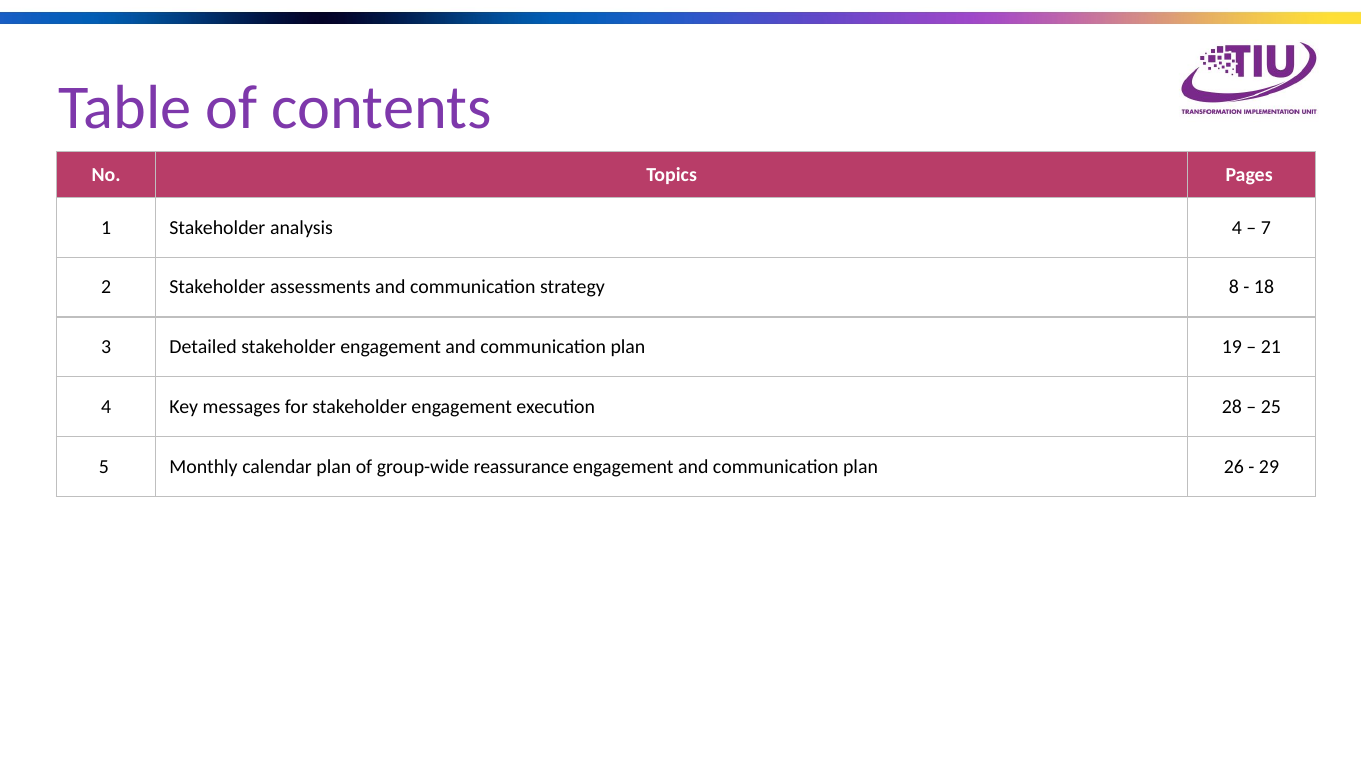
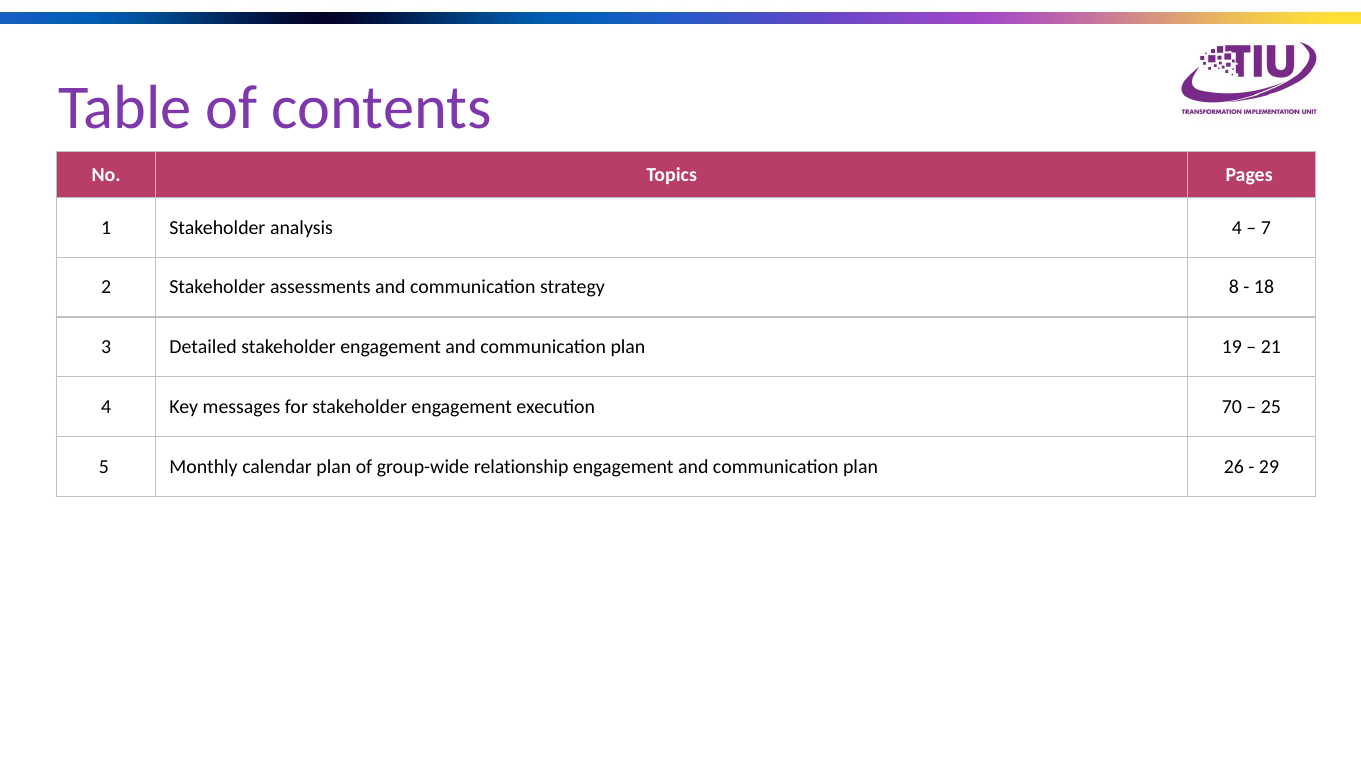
28: 28 -> 70 (1232, 407)
reassurance: reassurance -> relationship (521, 467)
